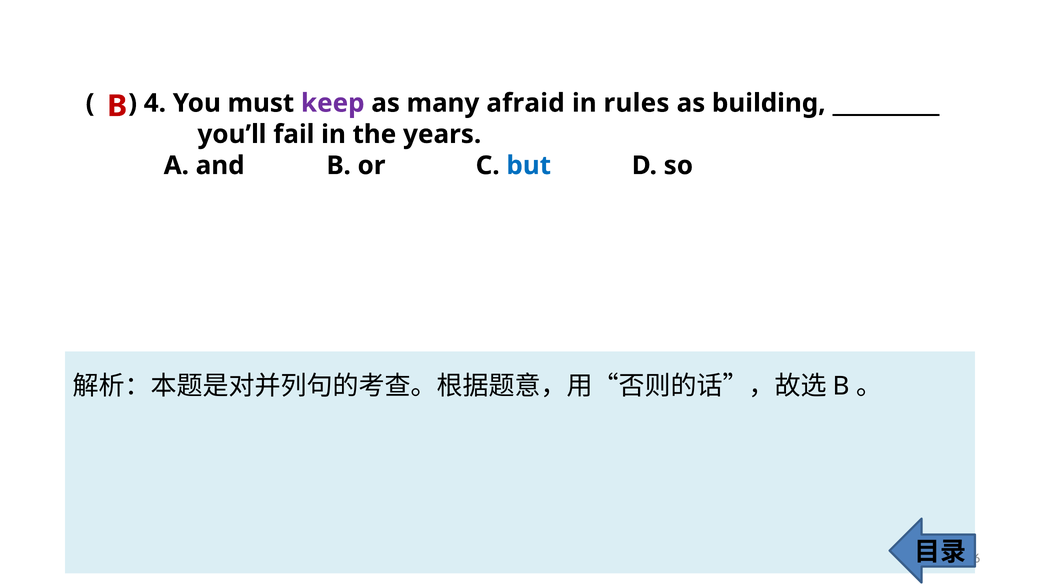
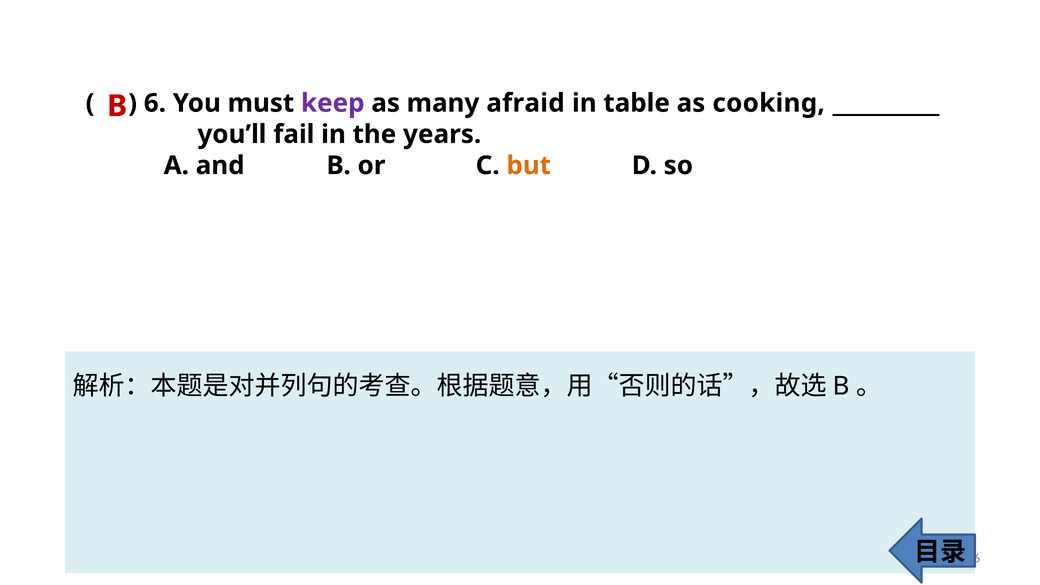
4: 4 -> 6 (155, 103)
rules: rules -> table (637, 103)
building: building -> cooking (769, 103)
but colour: blue -> orange (529, 166)
